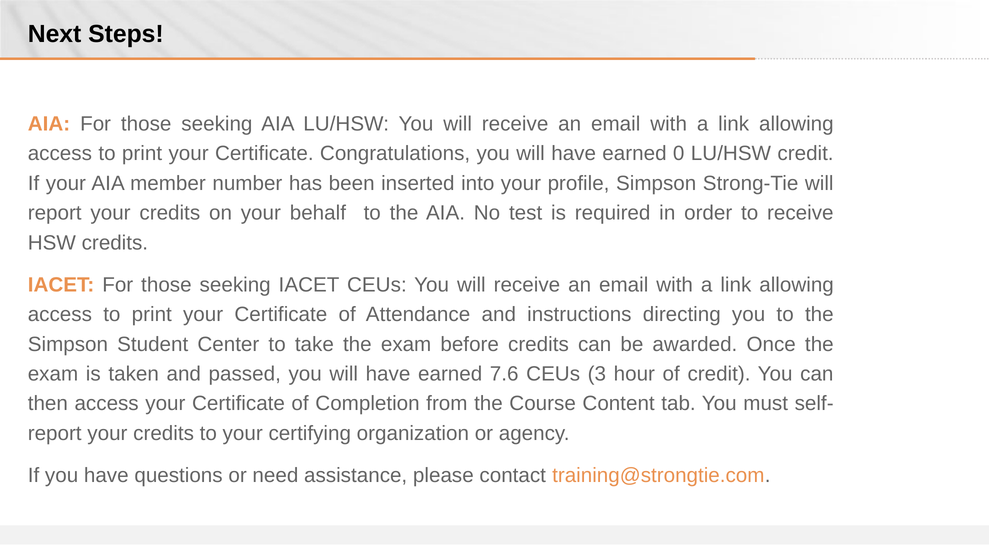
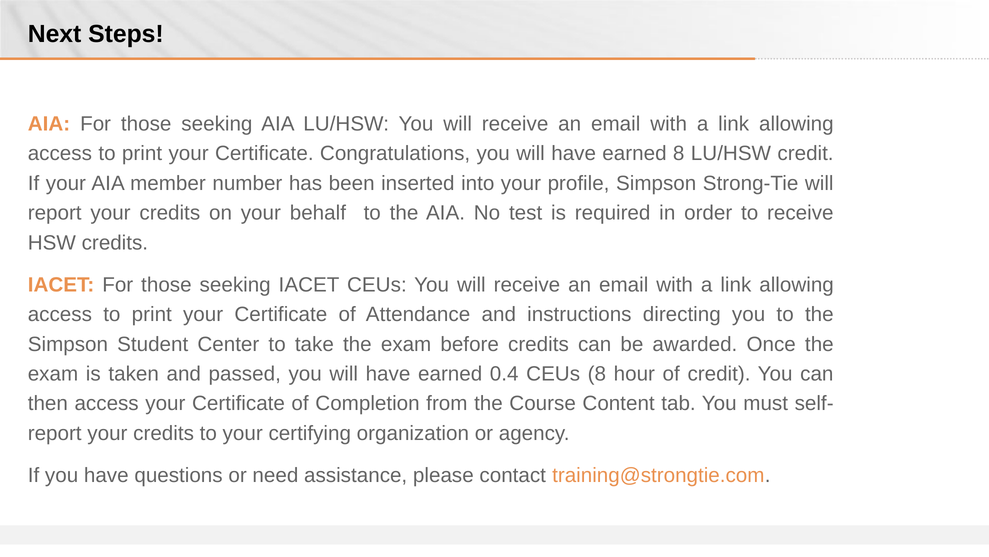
earned 0: 0 -> 8 (679, 153)
7.6: 7.6 -> 0.4 (504, 374)
CEUs 3: 3 -> 8 (597, 374)
